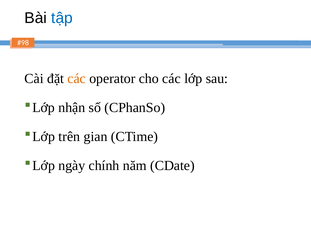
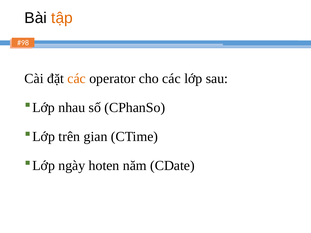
tập colour: blue -> orange (62, 18)
nhận: nhận -> nhau (72, 108)
chính: chính -> hoten (104, 166)
